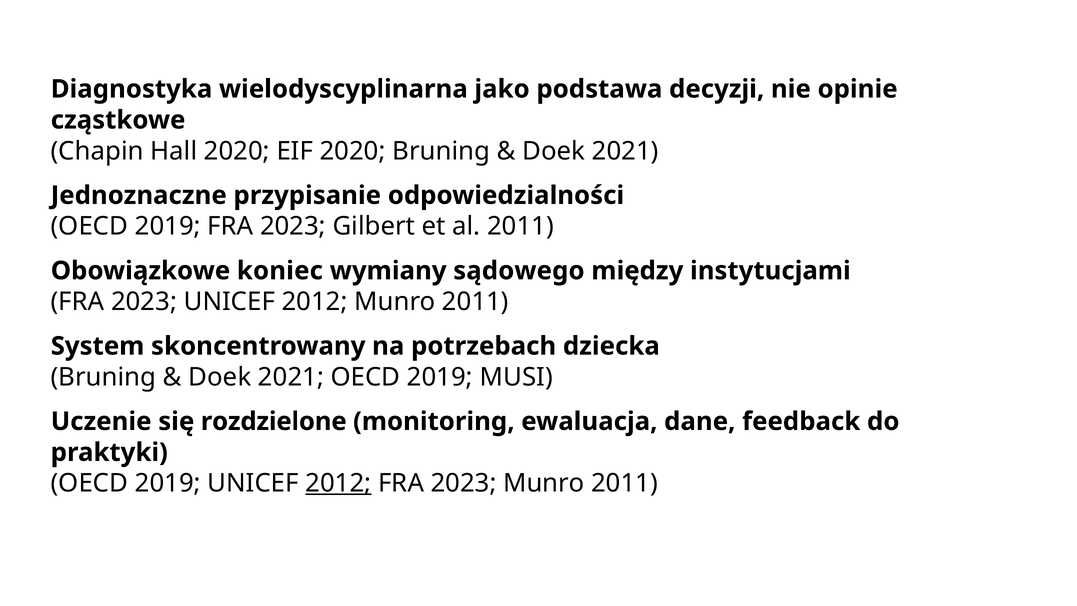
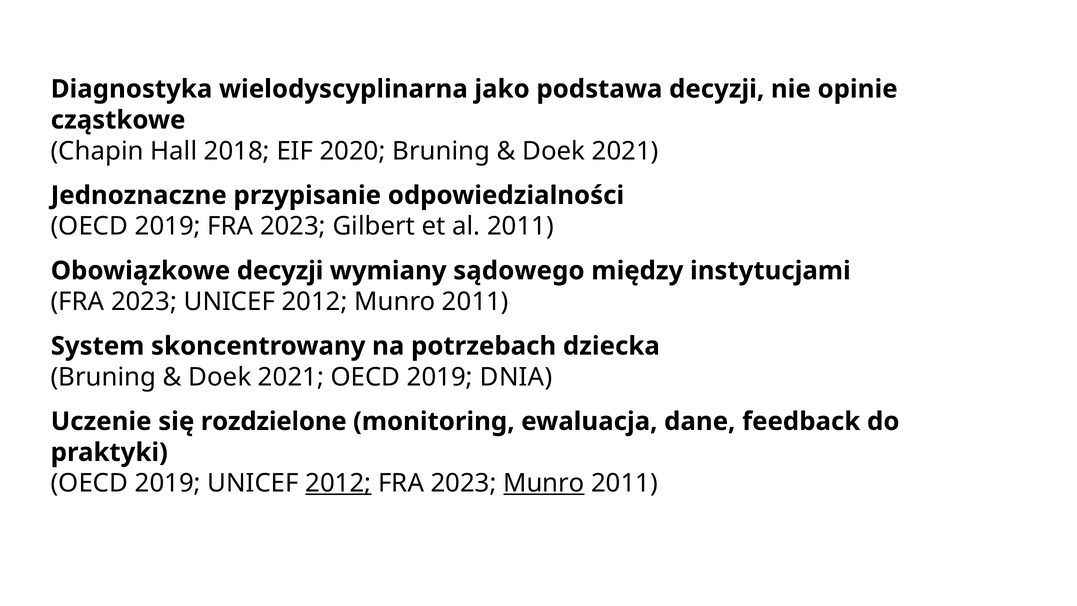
Hall 2020: 2020 -> 2018 (237, 151)
Obowiązkowe koniec: koniec -> decyzji (280, 271)
MUSI: MUSI -> DNIA (516, 377)
Munro underline: none -> present (544, 483)
